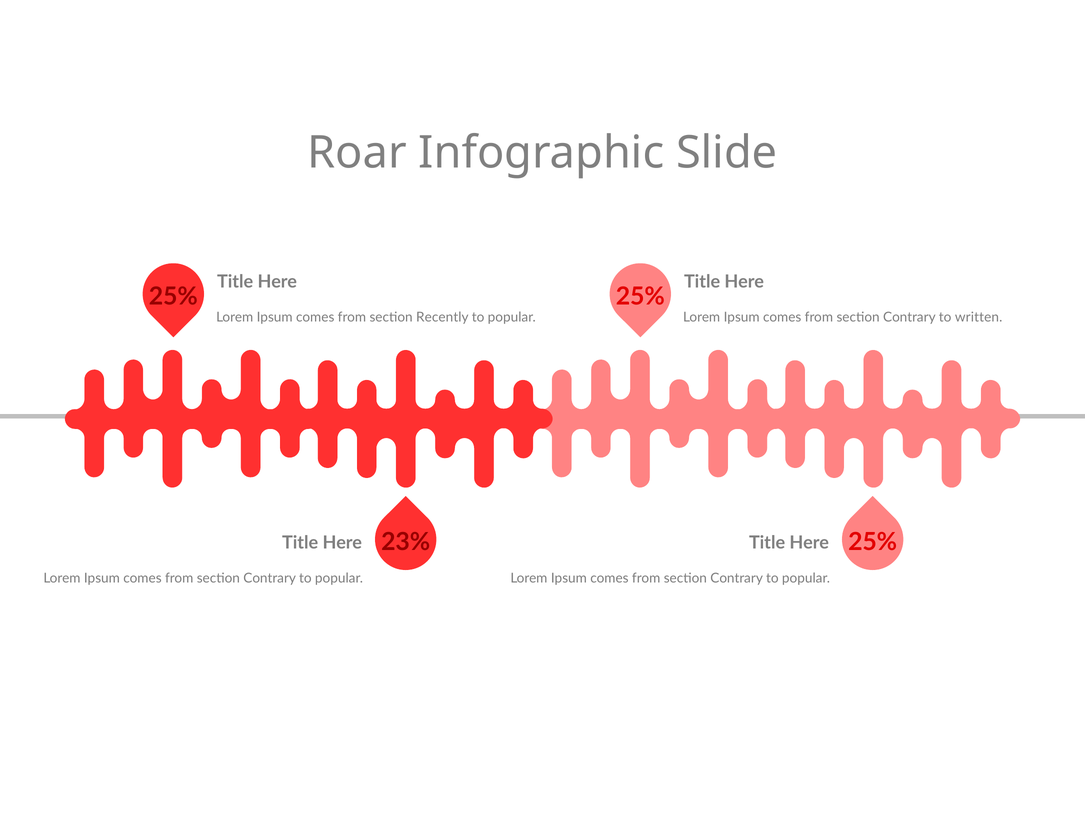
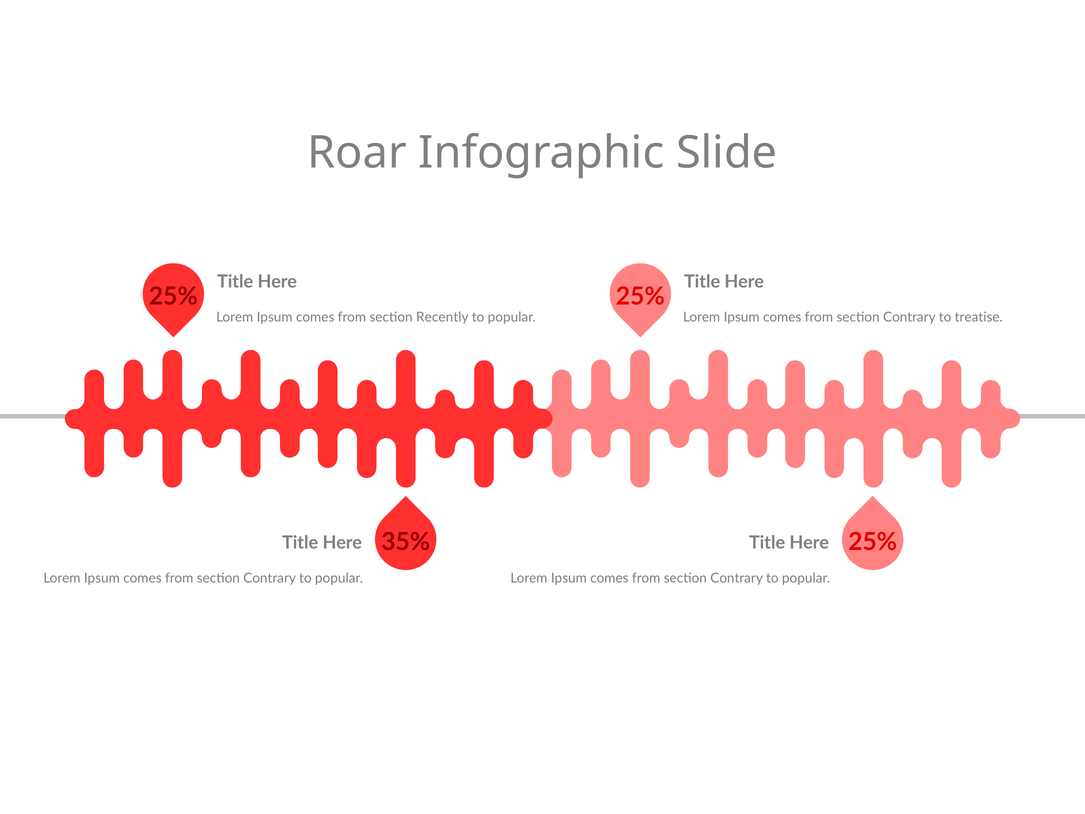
written: written -> treatise (979, 317)
23%: 23% -> 35% (406, 542)
